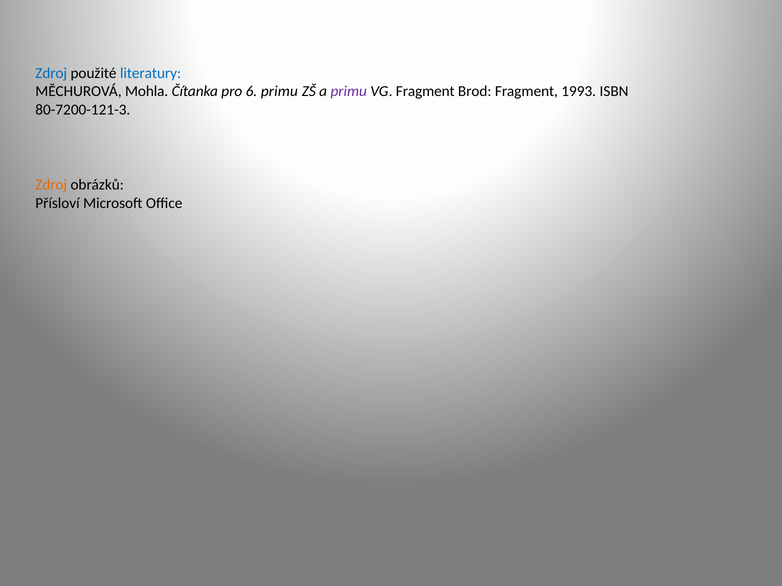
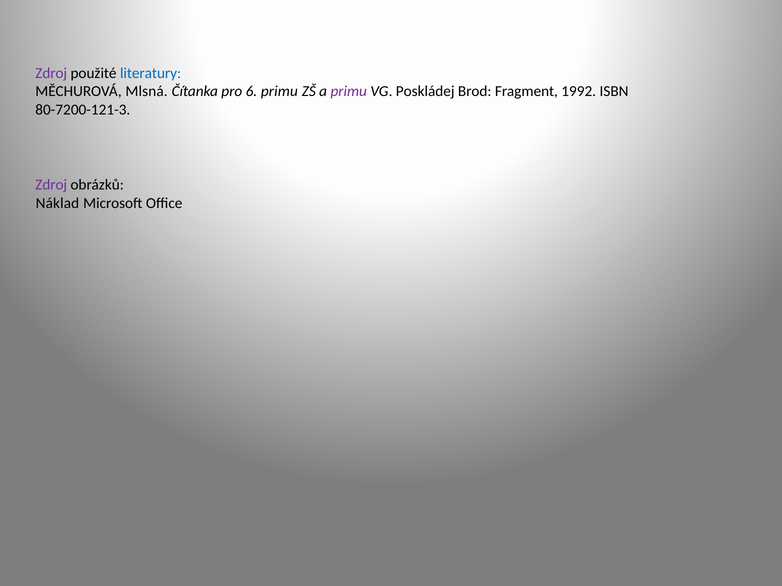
Zdroj colour: blue -> purple (51, 73)
Mohla: Mohla -> Mlsná (147, 92)
VG Fragment: Fragment -> Poskládej (425, 92)
1993: 1993 -> 1992 (579, 92)
Zdroj colour: orange -> purple (51, 185)
Přísloví: Přísloví -> Náklad (57, 203)
